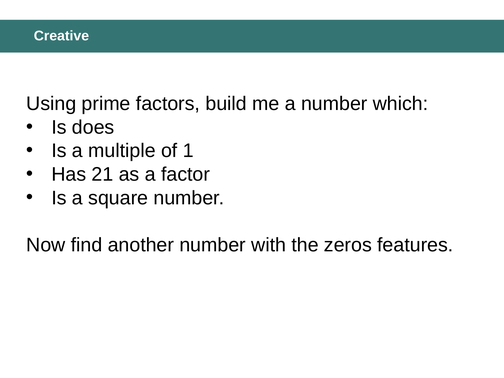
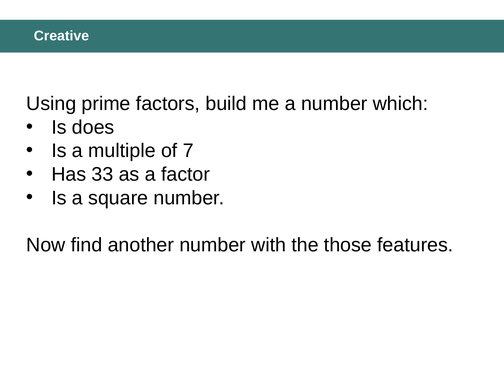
1: 1 -> 7 (188, 151)
21: 21 -> 33 (103, 174)
zeros: zeros -> those (348, 245)
